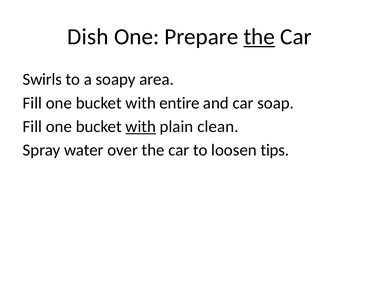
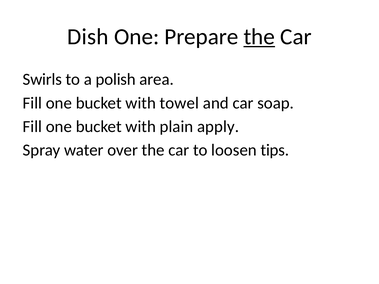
soapy: soapy -> polish (116, 80)
entire: entire -> towel (179, 103)
with underline: present -> none (141, 127)
clean: clean -> apply (218, 127)
